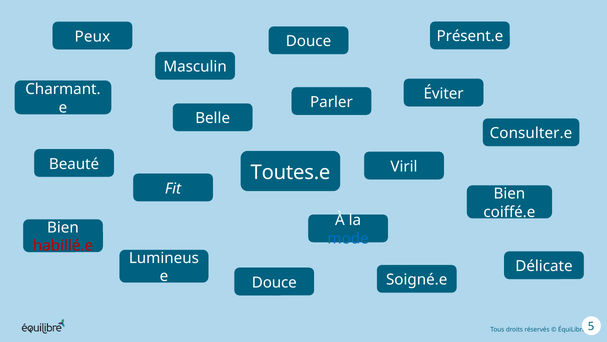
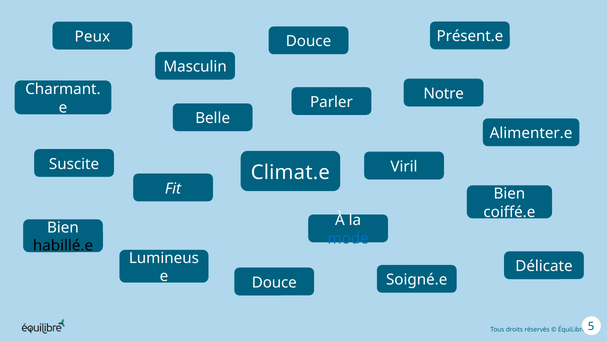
Éviter: Éviter -> Notre (444, 93)
Consulter.e: Consulter.e -> Alimenter.e (531, 133)
Beauté: Beauté -> Suscite (74, 164)
Toutes.e: Toutes.e -> Climat.e (290, 172)
habillé.e colour: red -> black (63, 245)
